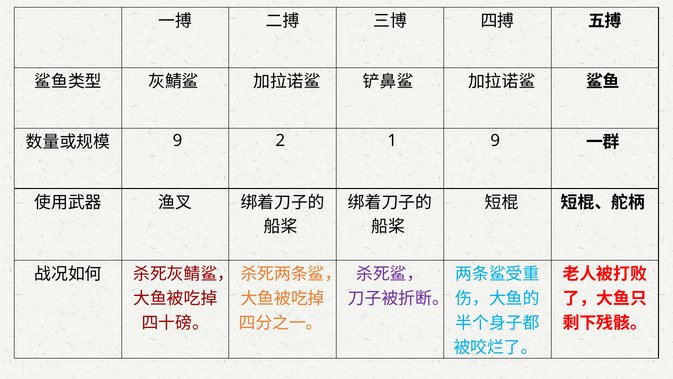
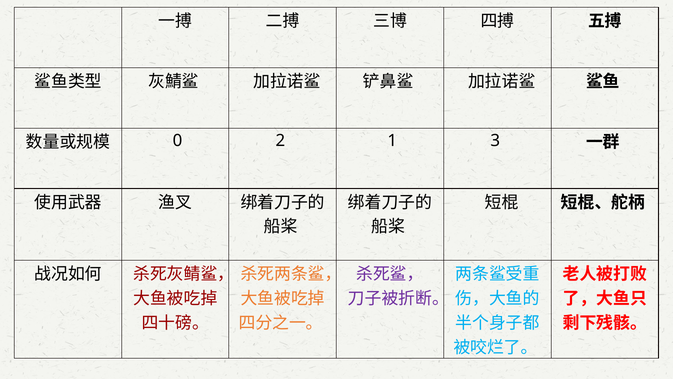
9: 9 -> 0 (177, 140)
1 9: 9 -> 3 (495, 140)
